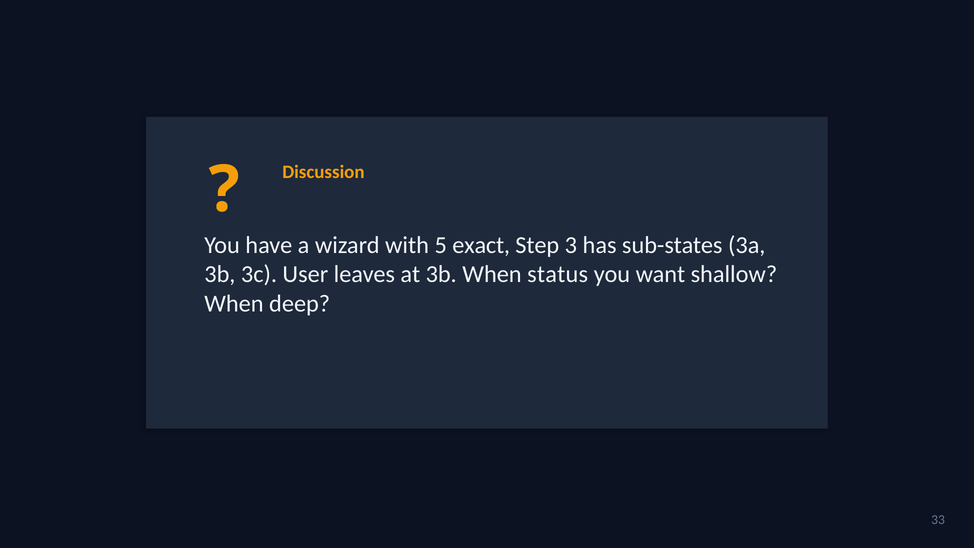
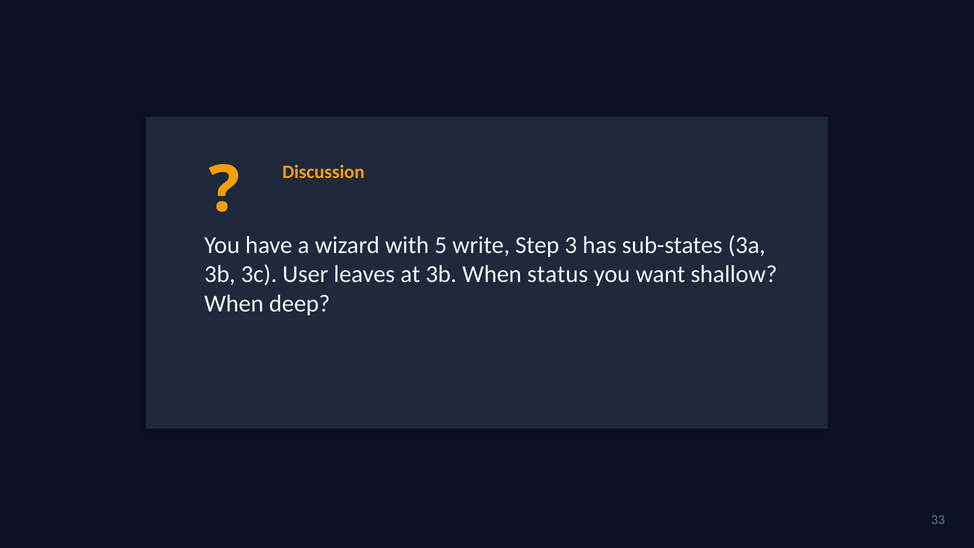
exact: exact -> write (481, 245)
